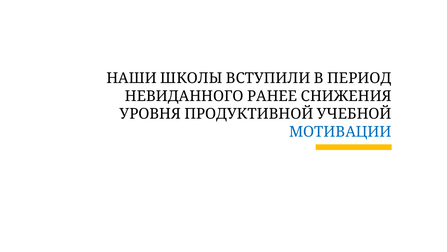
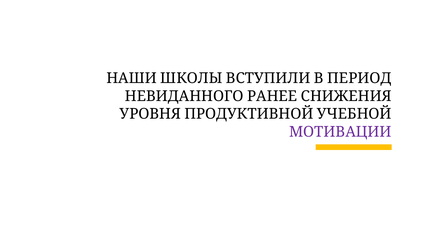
МОТИВАЦИИ colour: blue -> purple (340, 132)
